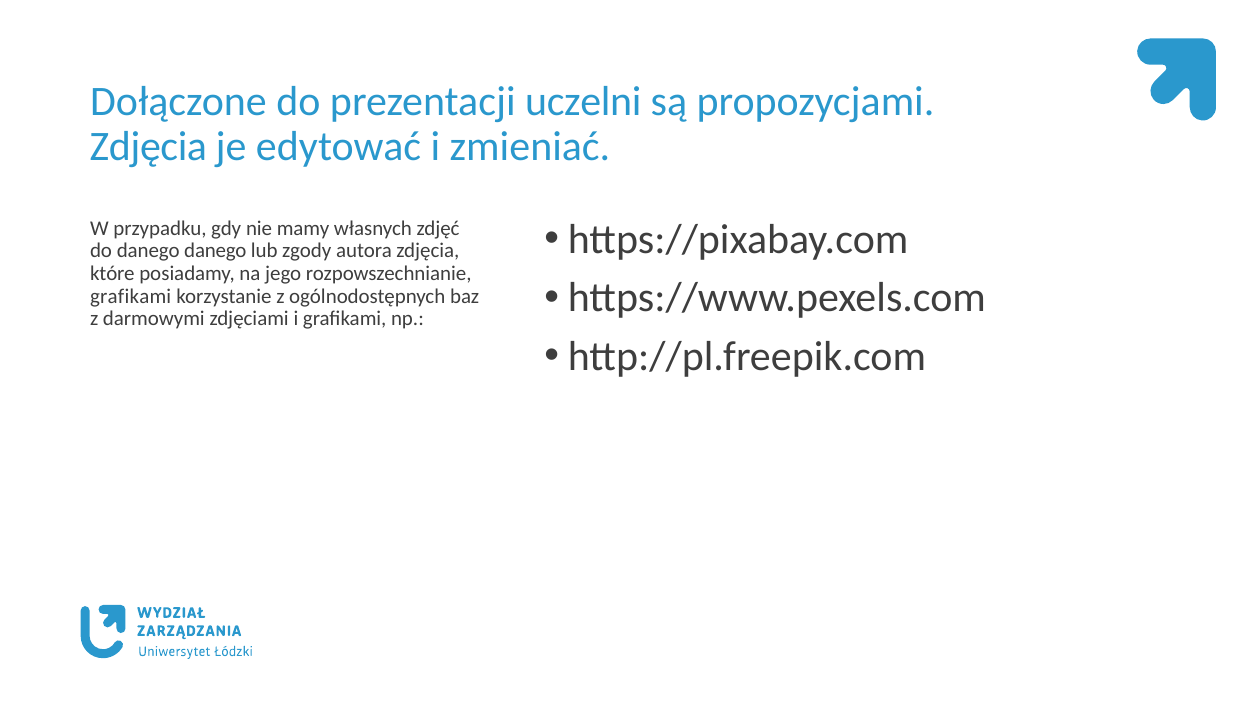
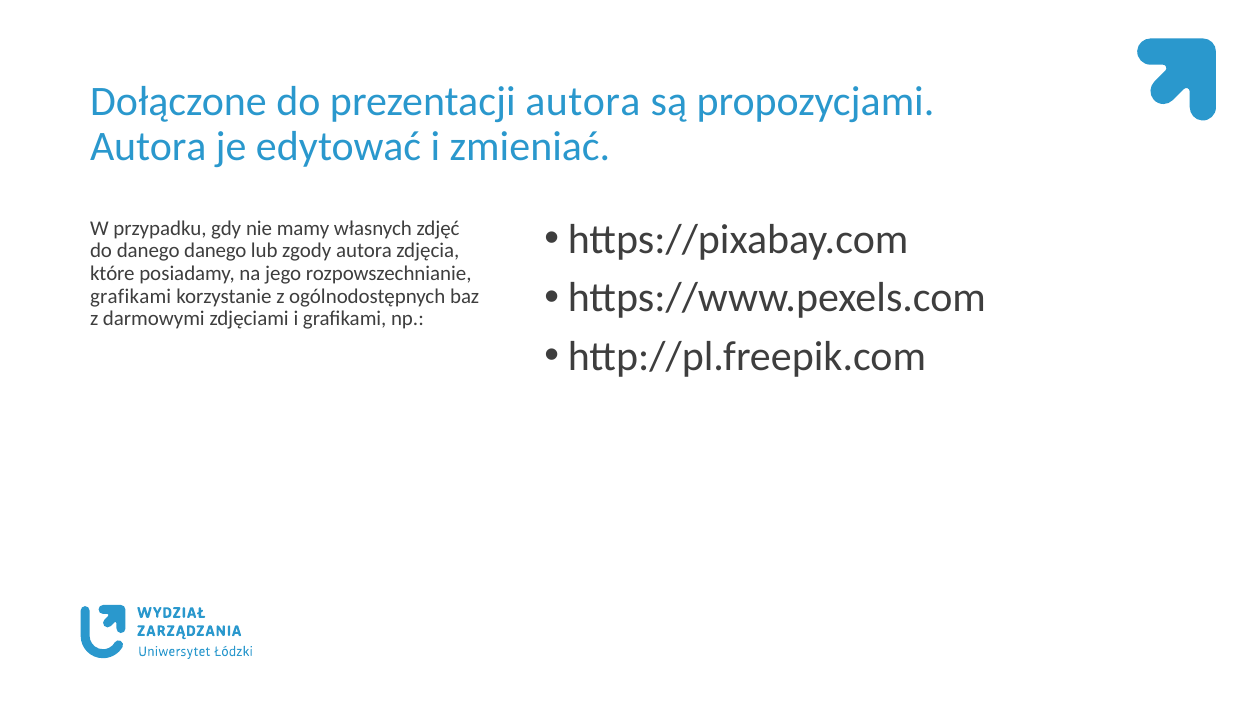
prezentacji uczelni: uczelni -> autora (583, 101)
Zdjęcia: Zdjęcia -> Autora (148, 147)
